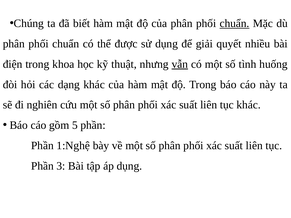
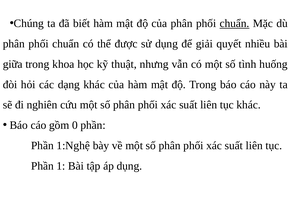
điện: điện -> giữa (13, 64)
vẫn underline: present -> none (180, 64)
5: 5 -> 0 (75, 125)
3: 3 -> 1 (61, 166)
